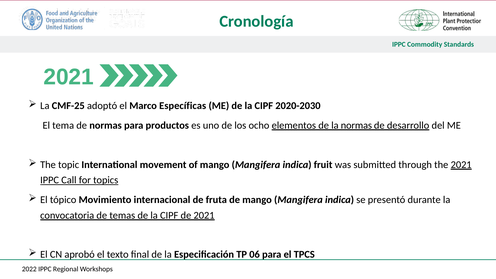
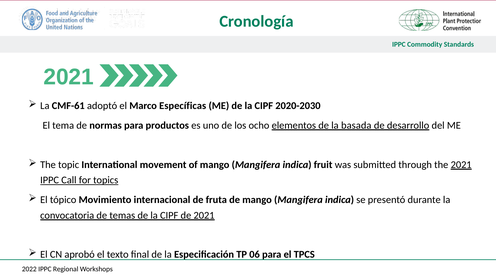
CMF-25: CMF-25 -> CMF-61 (68, 106)
la normas: normas -> basada (356, 125)
